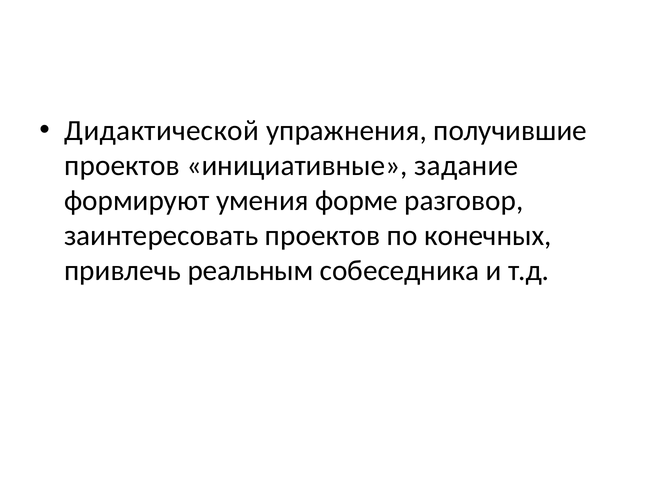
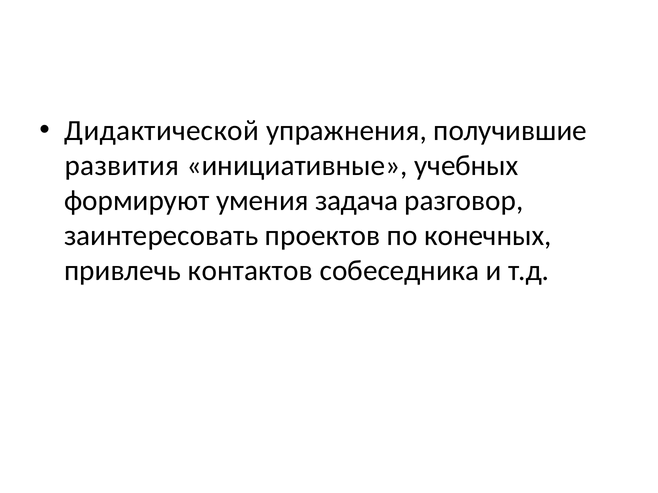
проектов: проектов -> развития (122, 166)
задание: задание -> учебных (466, 166)
форме: форме -> задача (357, 201)
реальным: реальным -> контактов (250, 271)
